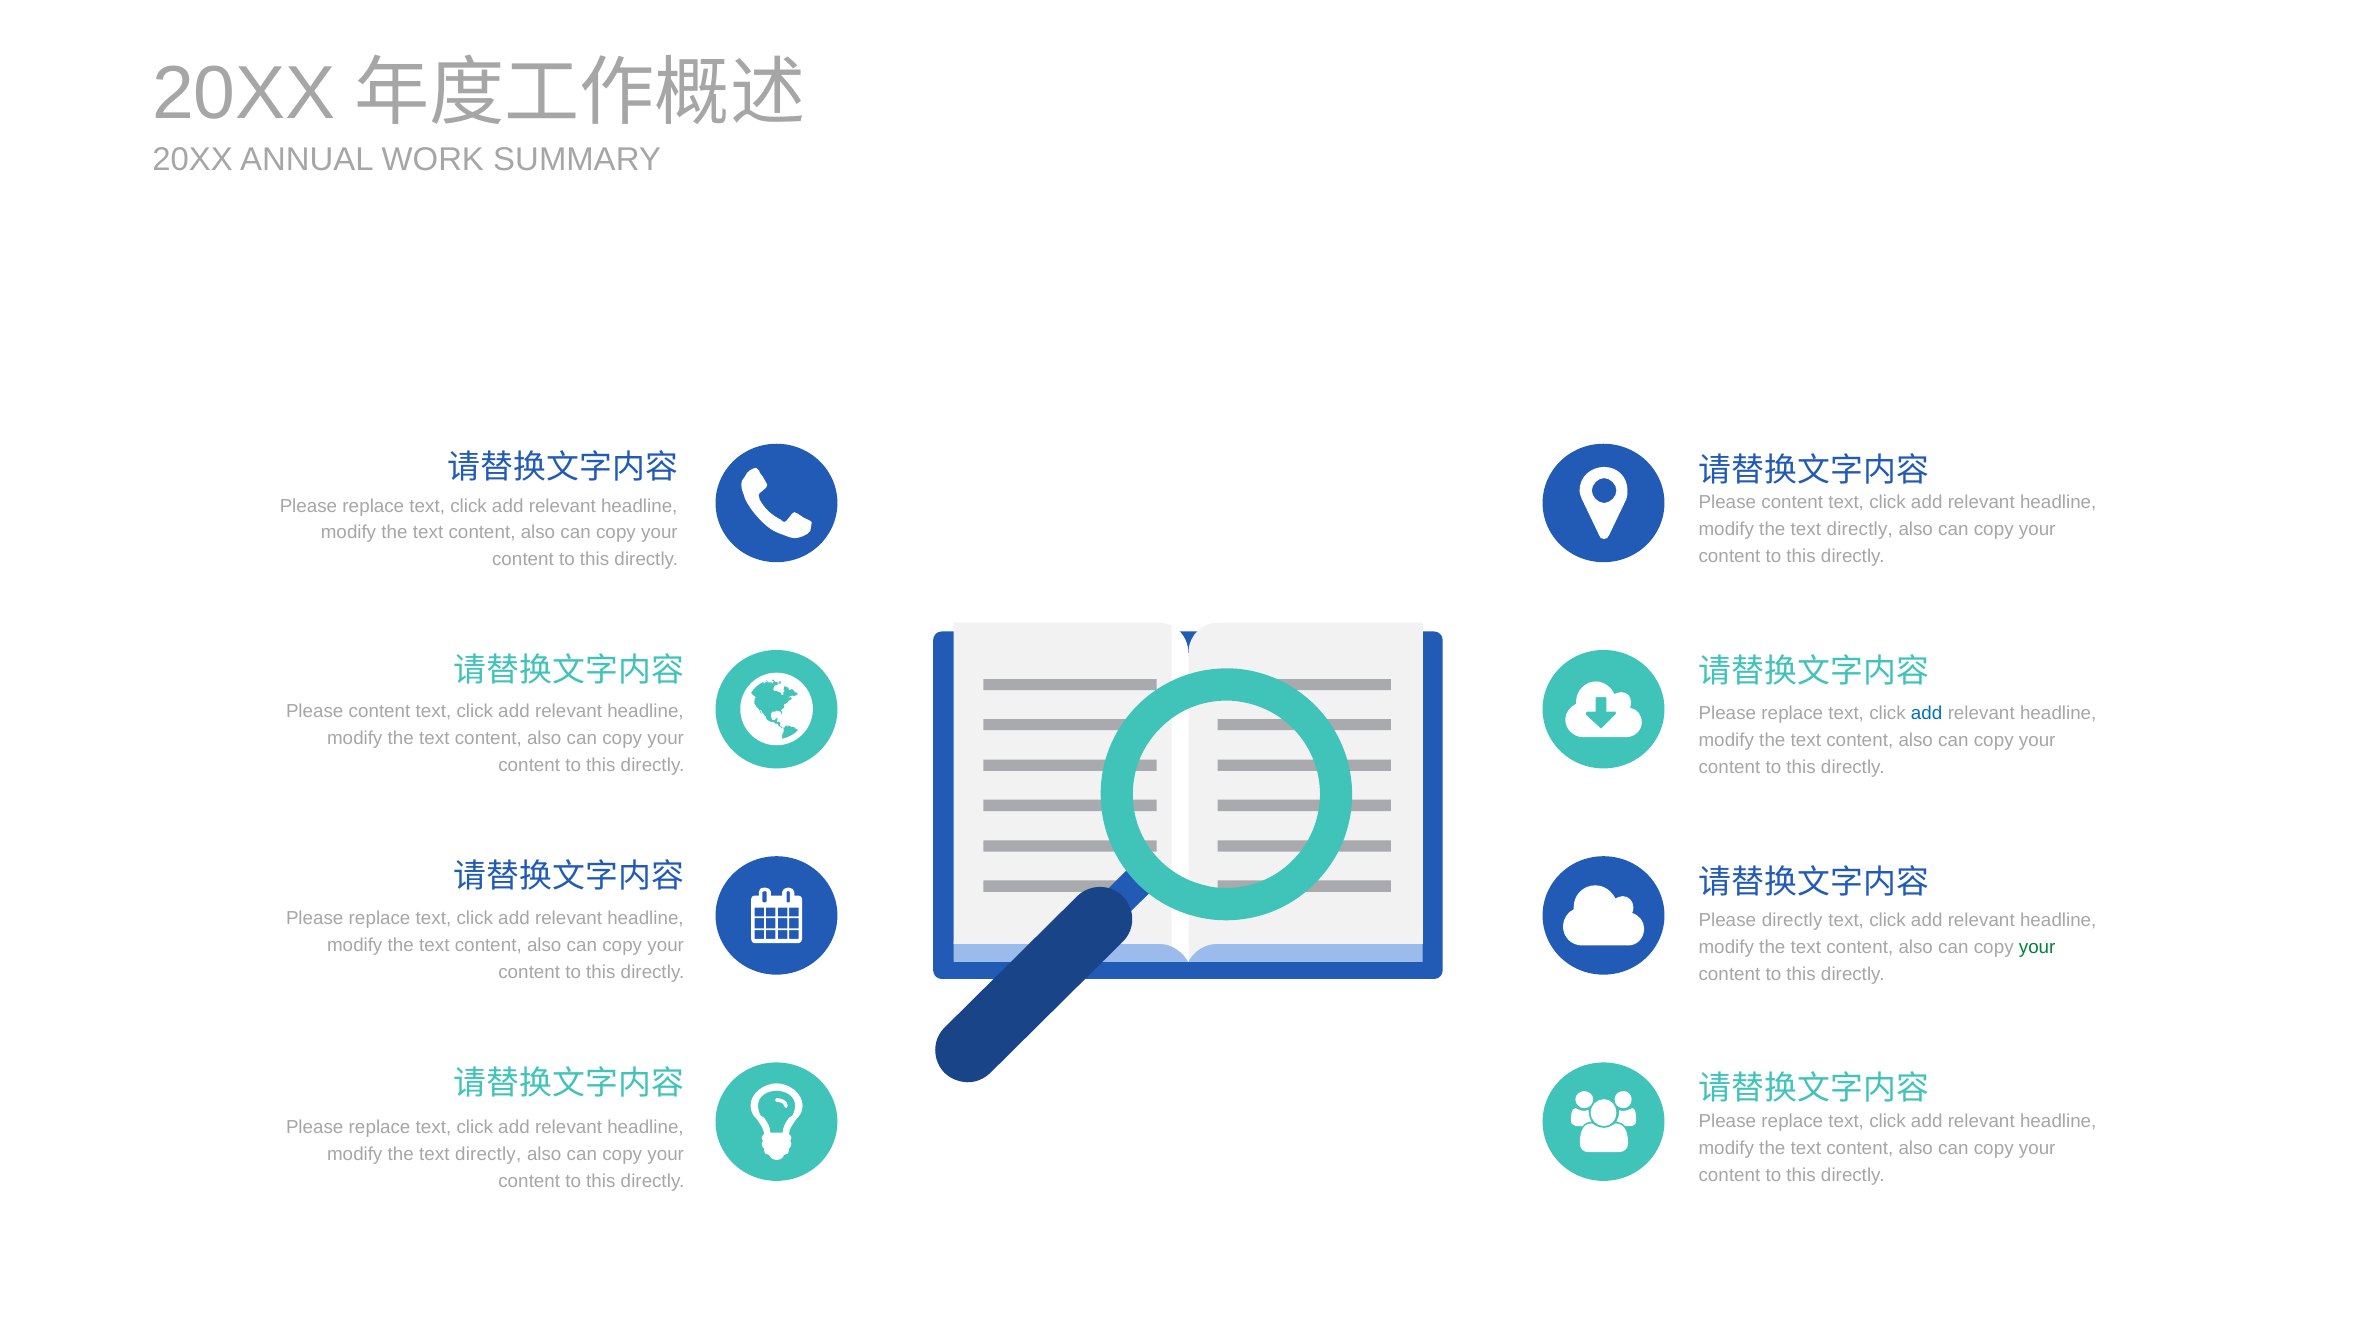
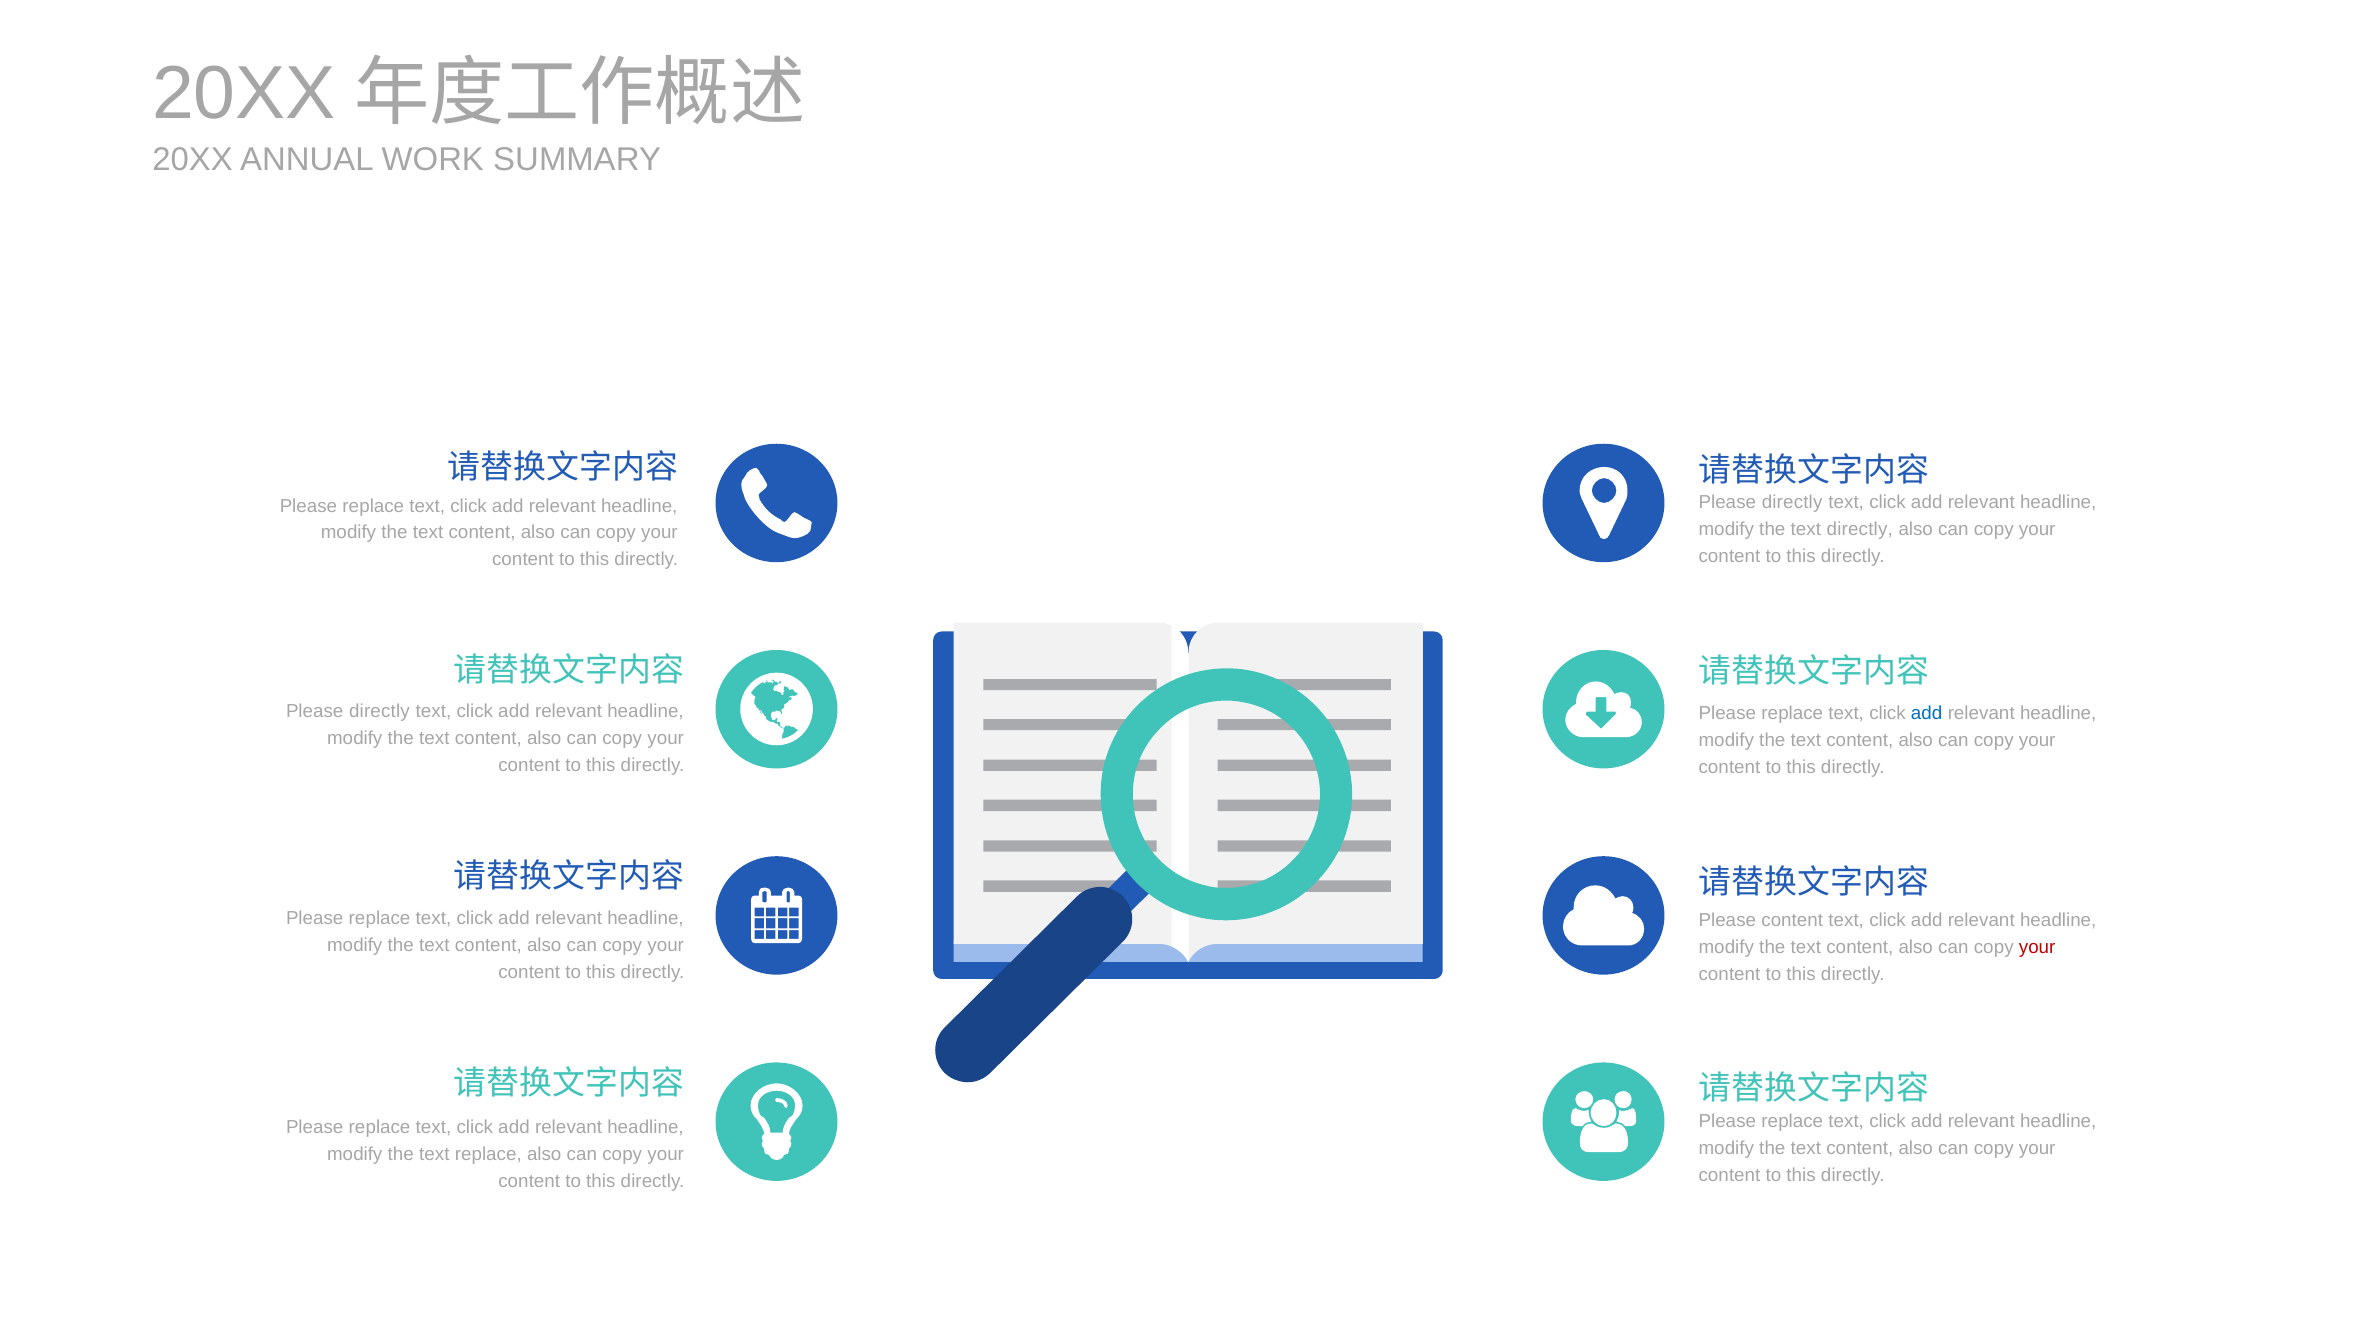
content: content -> directly (1792, 503)
content: content -> directly (379, 711)
Please directly: directly -> content (1792, 920)
your colour: green -> red (2037, 947)
directly: directly -> replace (488, 1154)
